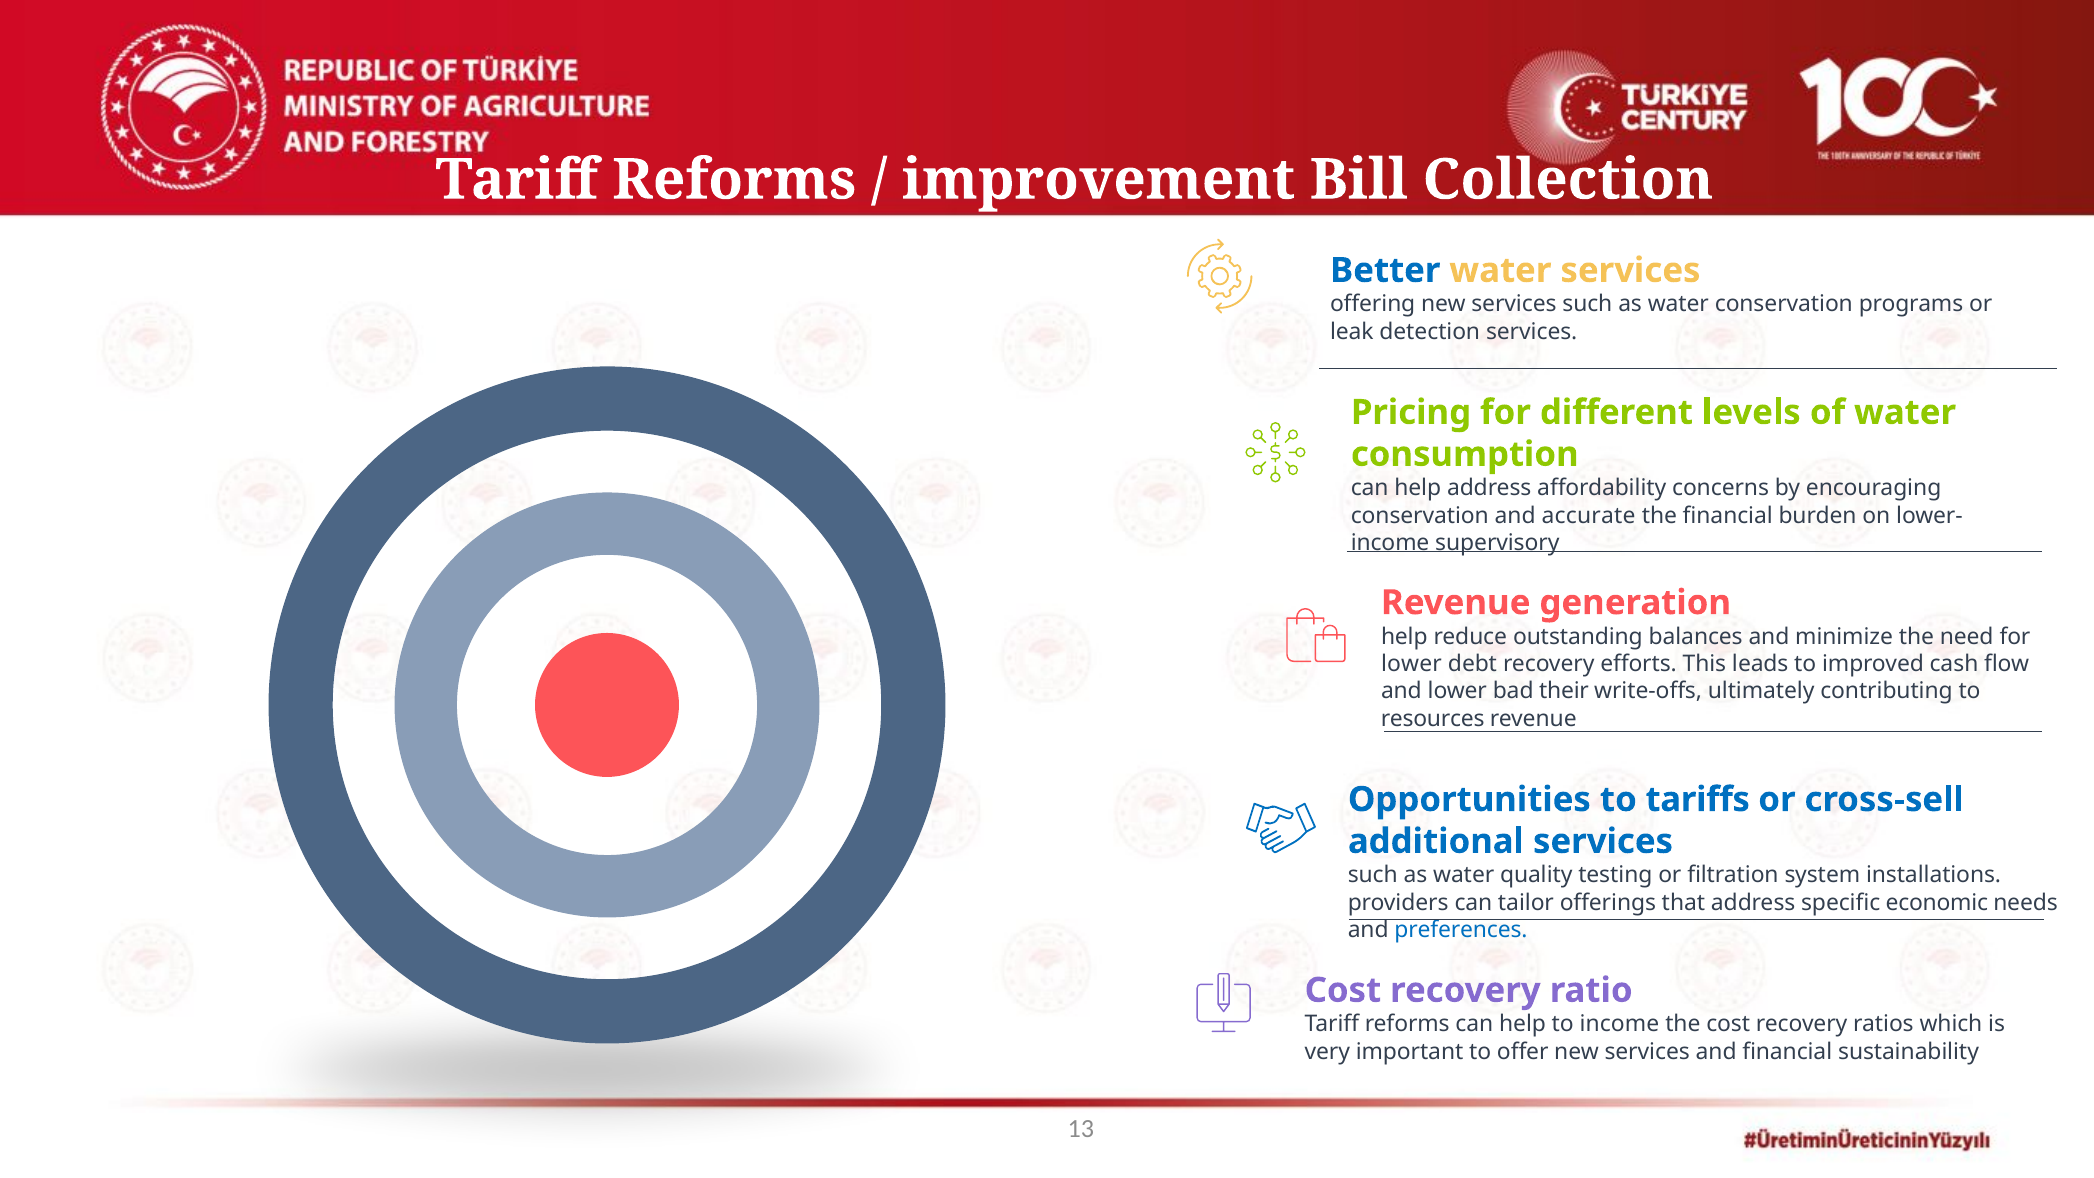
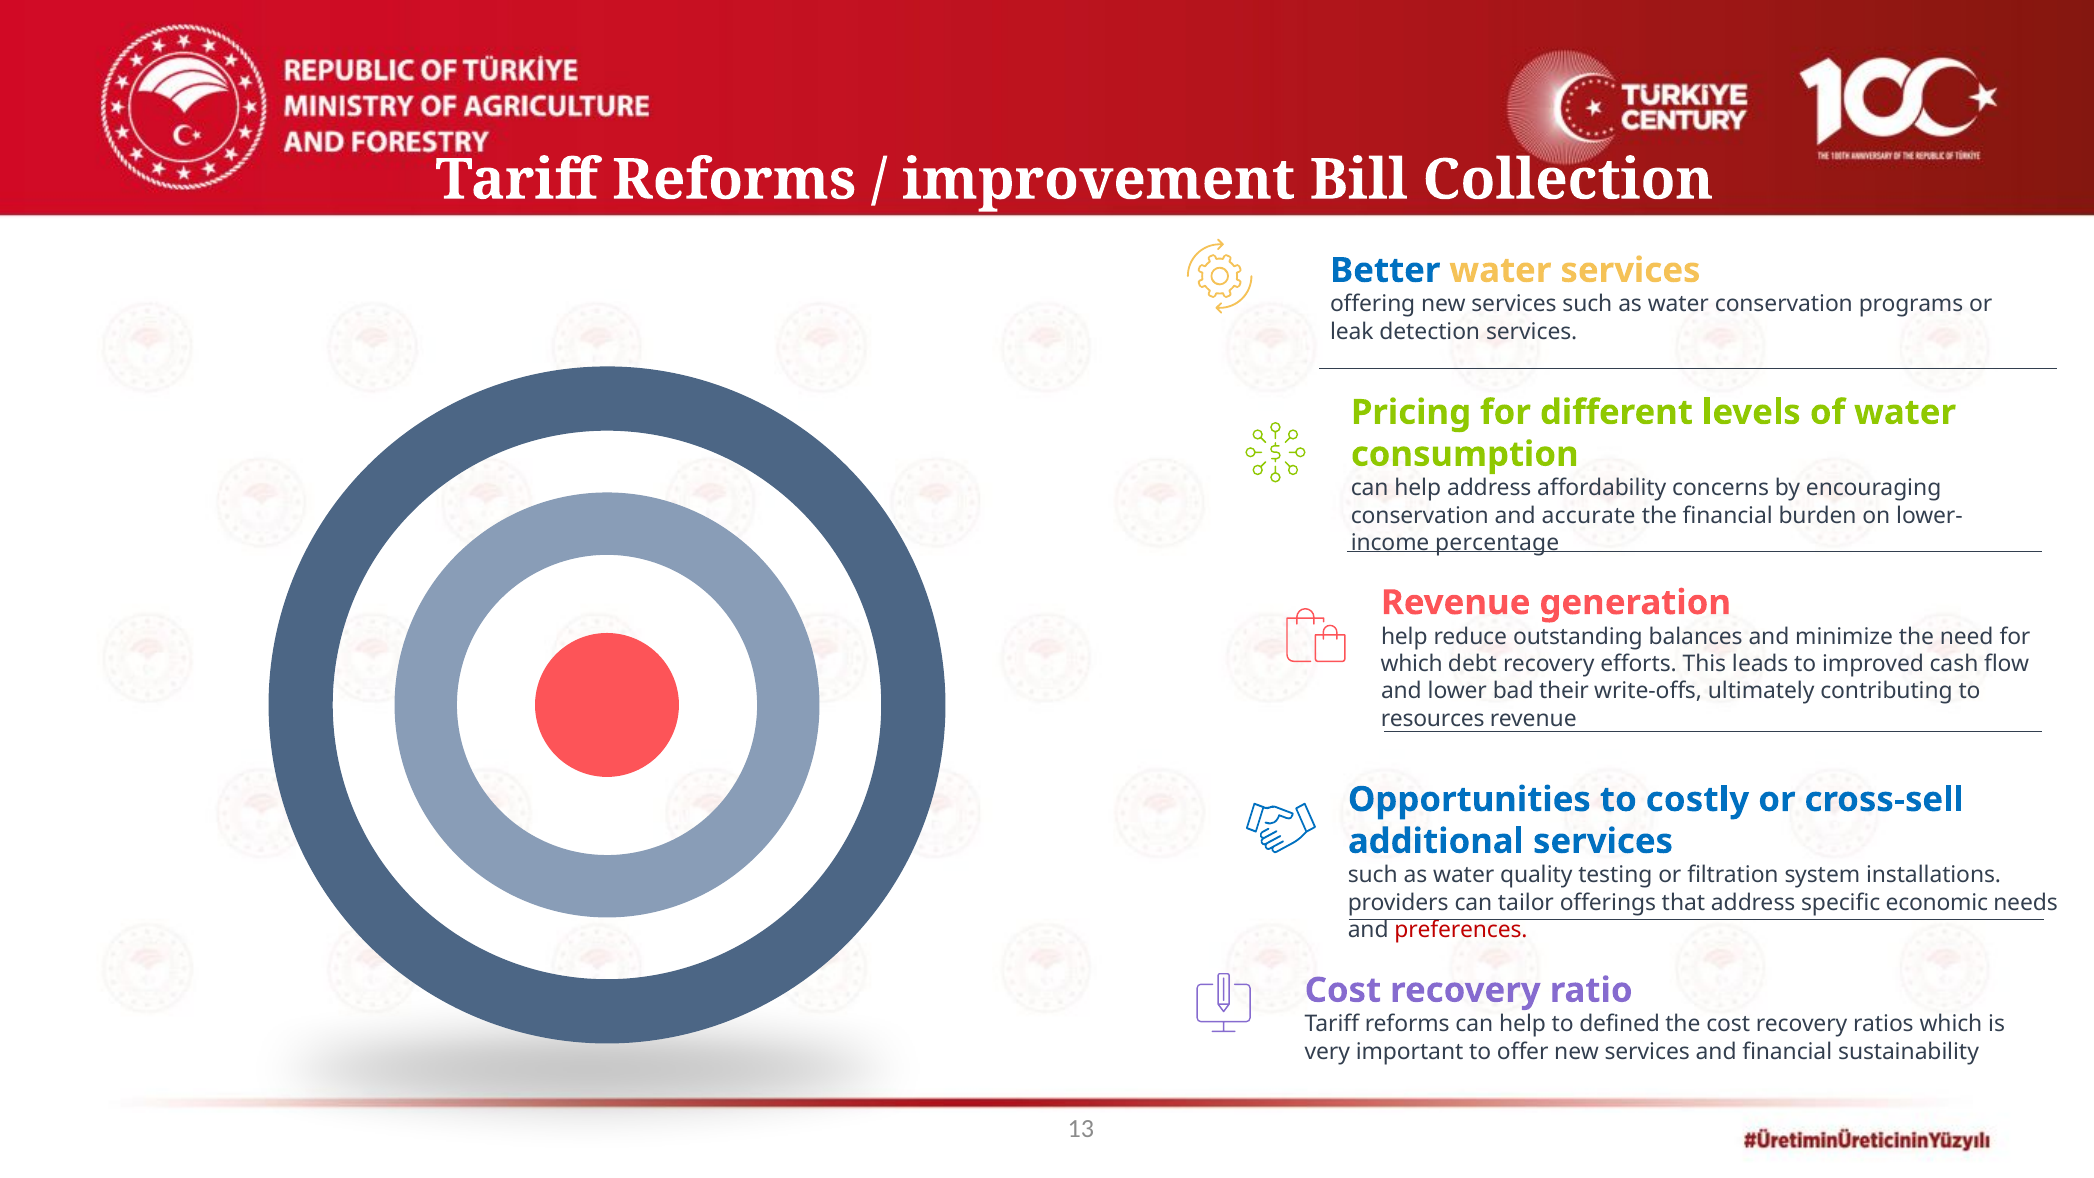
supervisory: supervisory -> percentage (1497, 543)
lower: lower -> which (1412, 664)
tariffs: tariffs -> costly (1697, 799)
preferences colour: blue -> red (1461, 930)
to income: income -> defined (1620, 1024)
